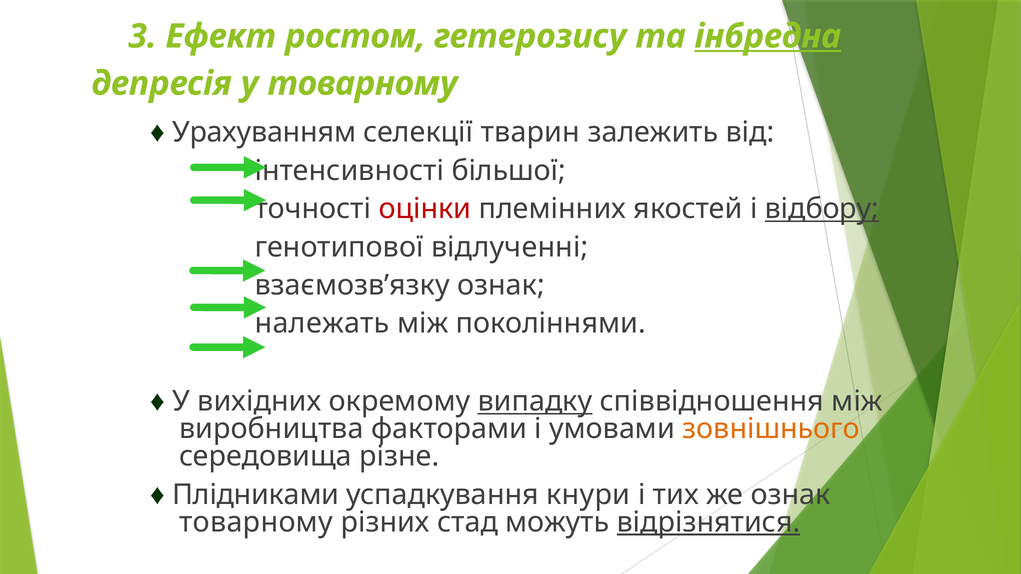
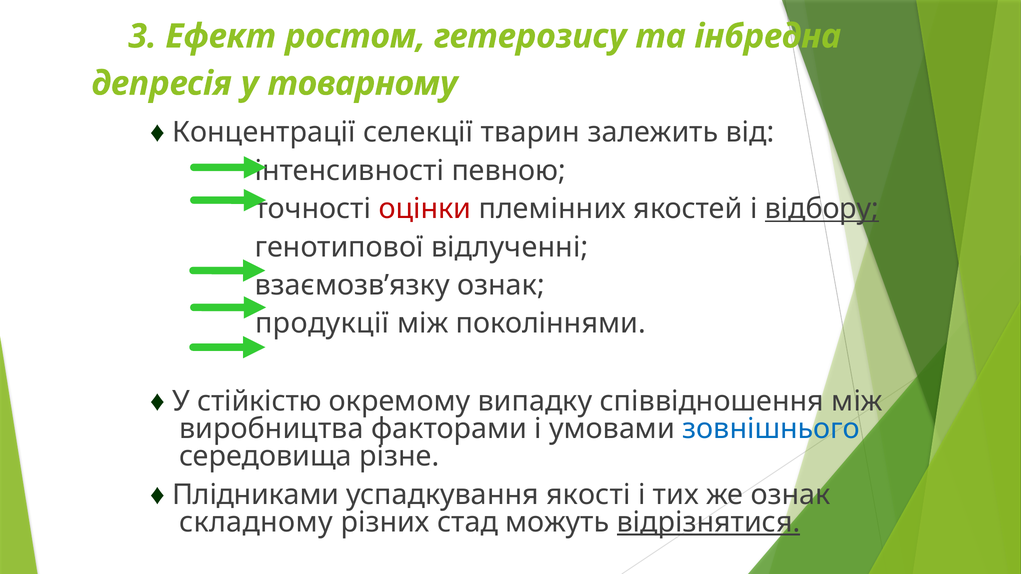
інбредна underline: present -> none (768, 36)
Урахуванням: Урахуванням -> Концентрації (264, 132)
більшої: більшої -> певною (509, 171)
належать: належать -> продукції (322, 324)
вихідних: вихідних -> стійкістю (259, 402)
випадку underline: present -> none (535, 402)
зовнішнього colour: orange -> blue (771, 429)
кнури: кнури -> якості (588, 495)
товарному: товарному -> складному (256, 522)
